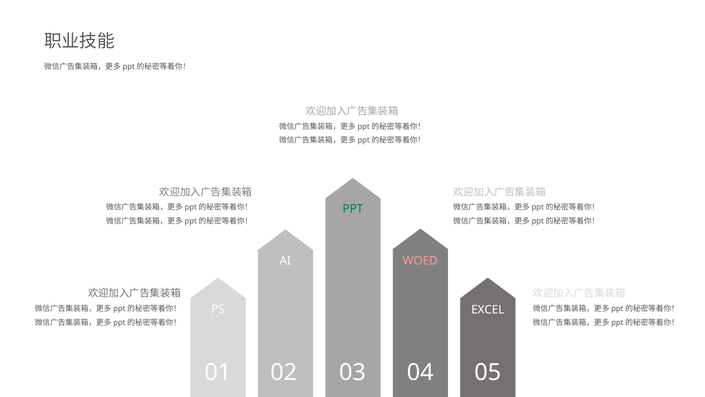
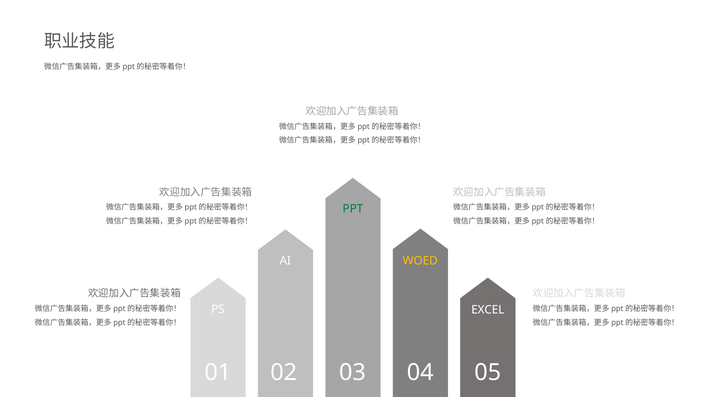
WOED colour: pink -> yellow (420, 261)
